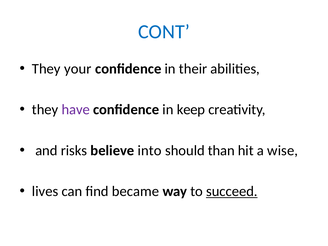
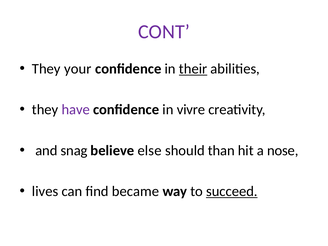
CONT colour: blue -> purple (164, 32)
their underline: none -> present (193, 69)
keep: keep -> vivre (191, 110)
risks: risks -> snag (74, 150)
into: into -> else (150, 150)
wise: wise -> nose (283, 150)
